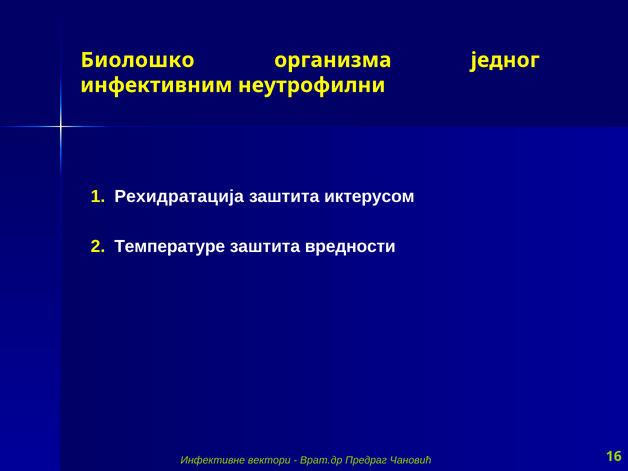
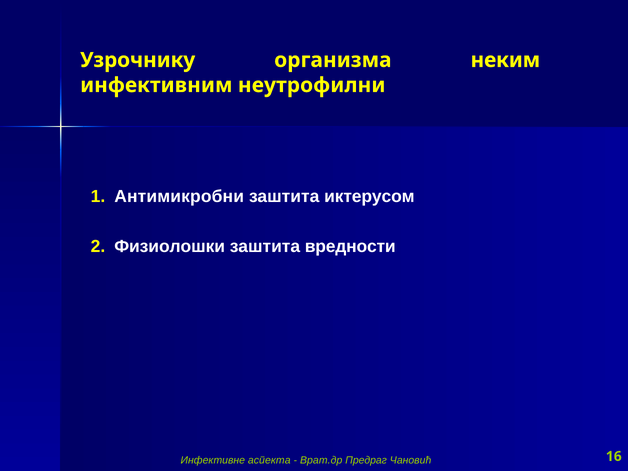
Биолошко: Биолошко -> Узрочнику (138, 60)
једног: једног -> неким (505, 60)
Рехидратација: Рехидратација -> Антимикробни (179, 196)
Температуре: Температуре -> Физиолошки (170, 247)
вектори: вектори -> аспекта (269, 460)
